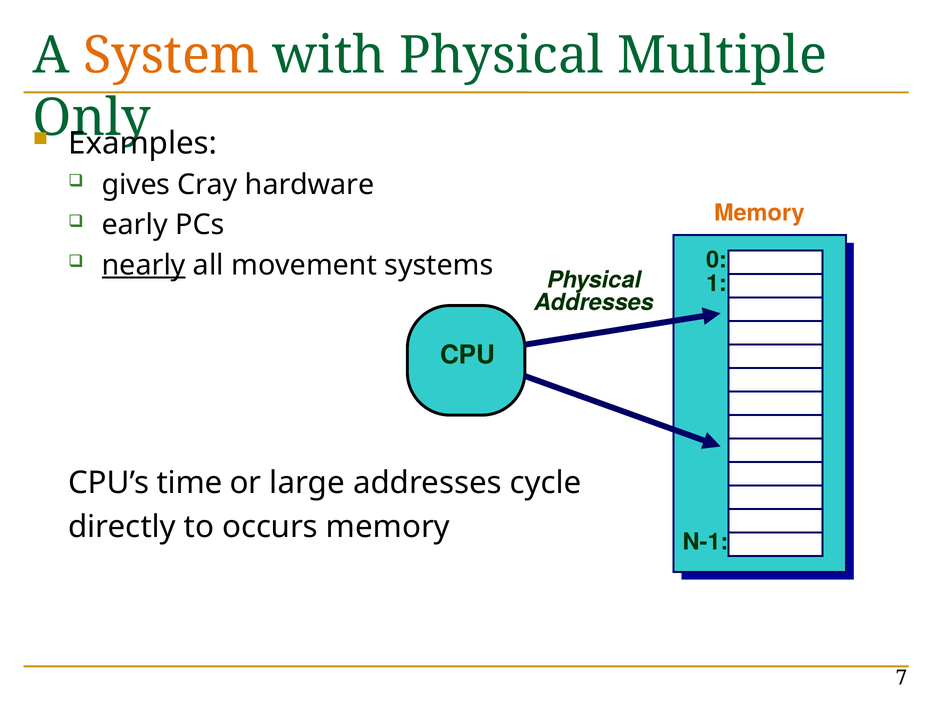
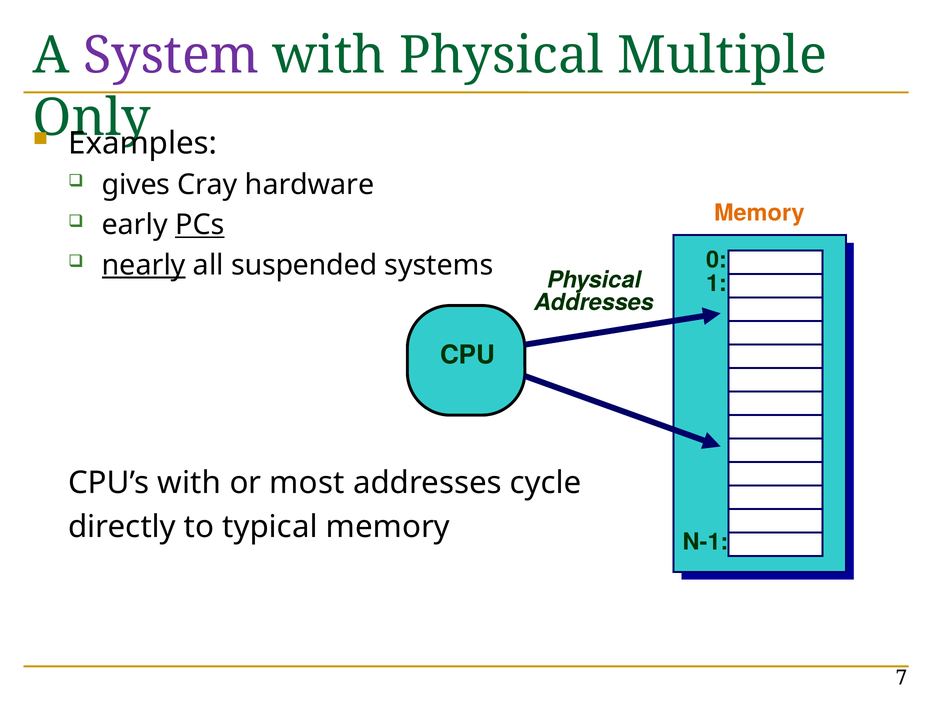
System colour: orange -> purple (171, 55)
PCs underline: none -> present (200, 225)
movement: movement -> suspended (304, 265)
CPU’s time: time -> with (189, 483)
large: large -> most (307, 483)
occurs: occurs -> typical (270, 527)
